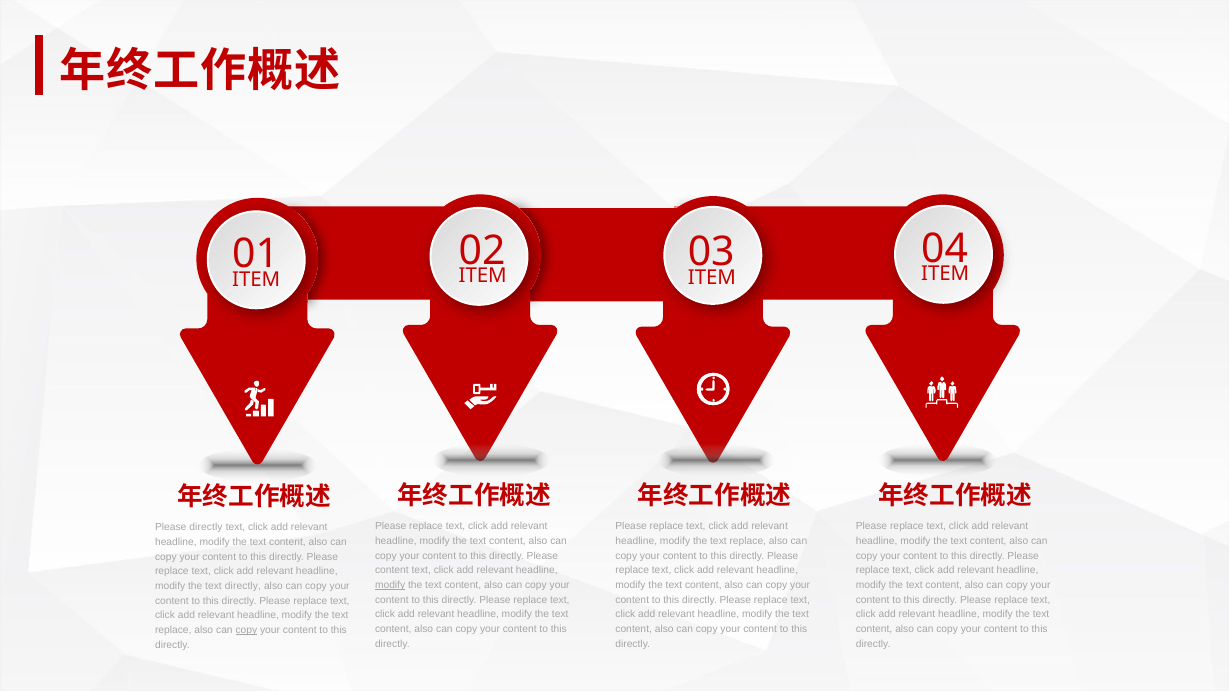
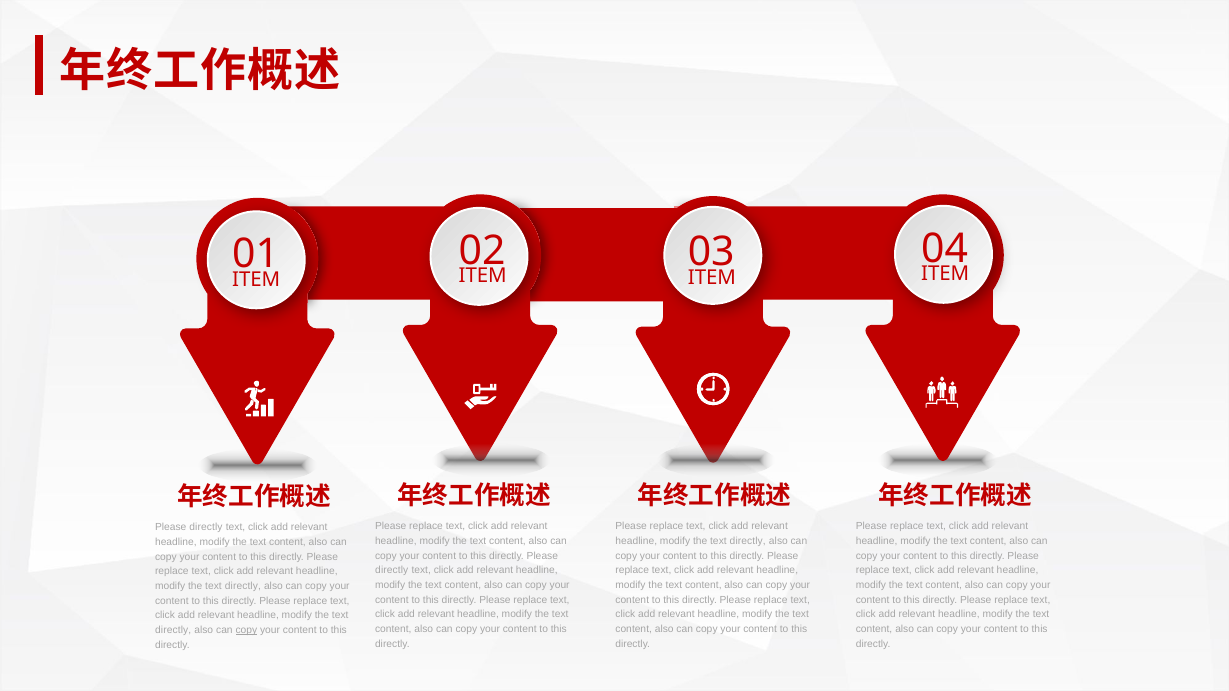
replace: replace -> directly (748, 541)
content: content -> directly (392, 571)
modify underline: present -> none (390, 585)
replace: replace -> directly (173, 630)
